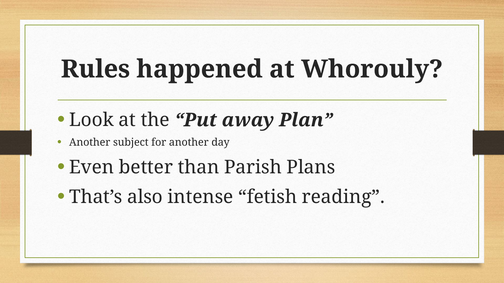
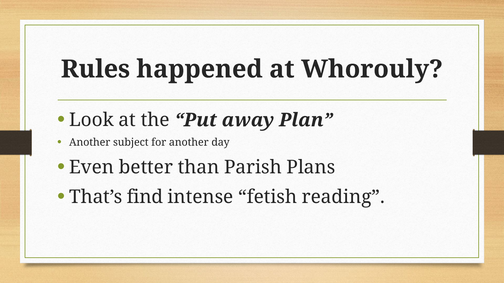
also: also -> find (145, 197)
